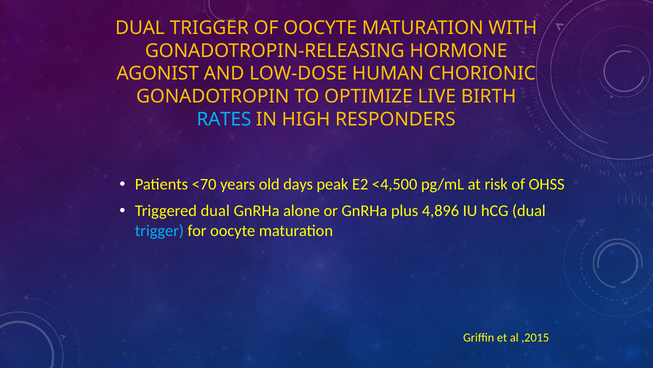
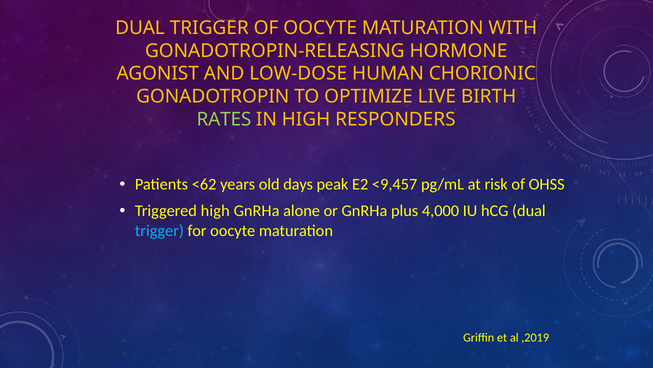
RATES colour: light blue -> light green (224, 119)
<70: <70 -> <62 (204, 184)
<4,500: <4,500 -> <9,457 (395, 184)
Triggered dual: dual -> high (215, 211)
4,896: 4,896 -> 4,000 (440, 211)
,2015: ,2015 -> ,2019 (535, 337)
